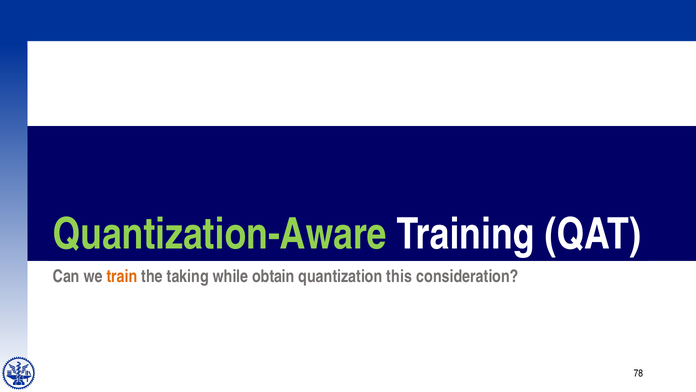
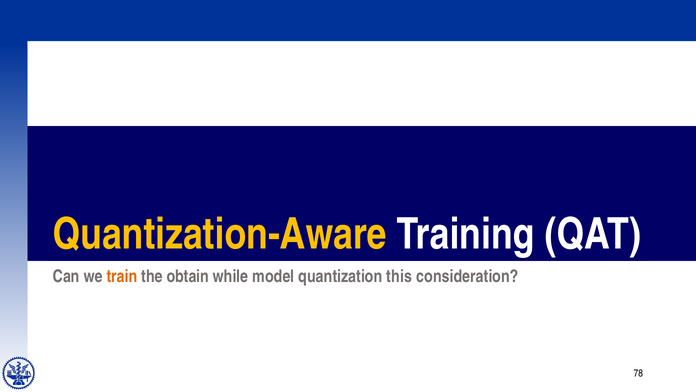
Quantization-Aware colour: light green -> yellow (220, 234)
taking: taking -> obtain (188, 276)
obtain: obtain -> model (273, 276)
